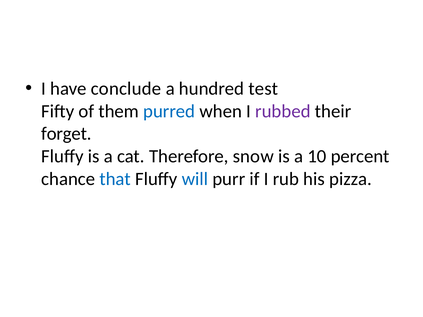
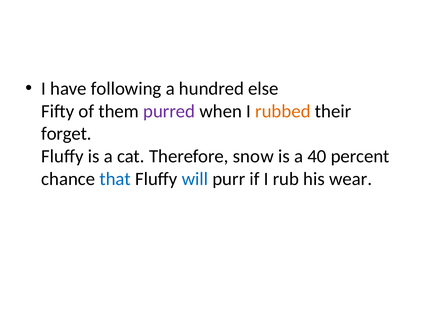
conclude: conclude -> following (126, 89)
test: test -> else (263, 89)
purred colour: blue -> purple (169, 111)
rubbed colour: purple -> orange (283, 111)
10: 10 -> 40 (317, 156)
pizza: pizza -> wear (351, 179)
